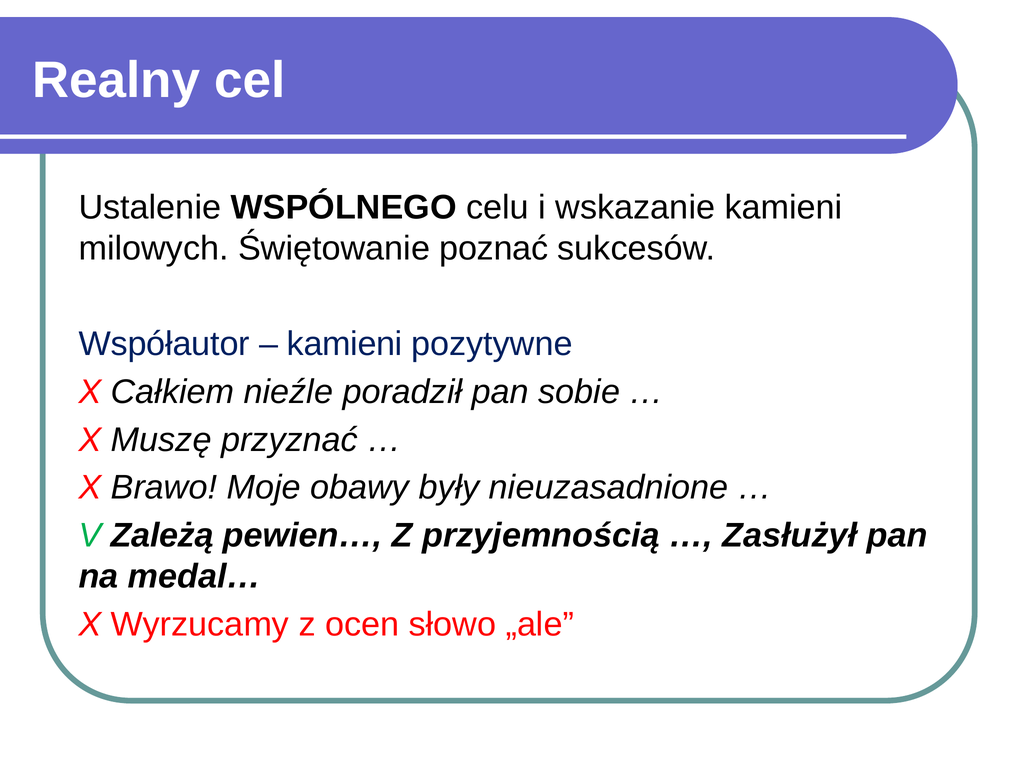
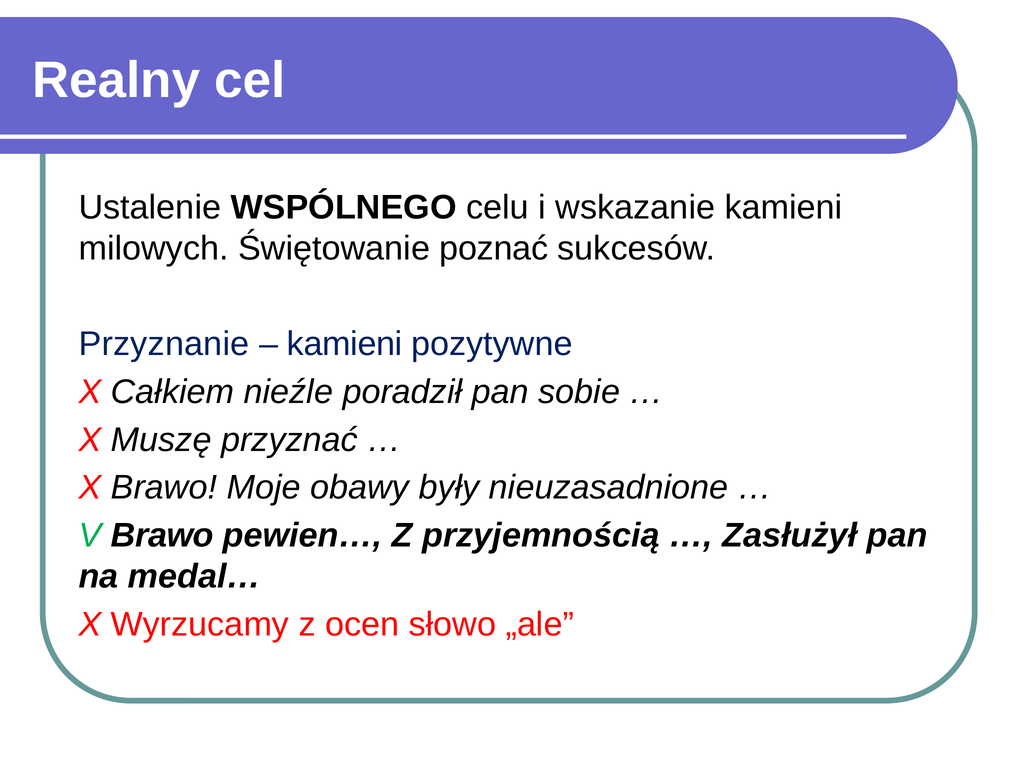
Współautor: Współautor -> Przyznanie (164, 344)
V Zależą: Zależą -> Brawo (162, 536)
